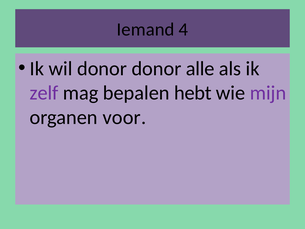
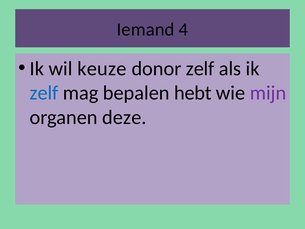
wil donor: donor -> keuze (102, 69)
donor alle: alle -> zelf (200, 69)
zelf colour: purple -> blue (44, 93)
voor: voor -> deze (124, 117)
